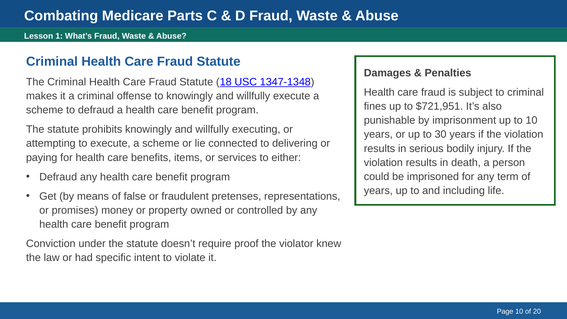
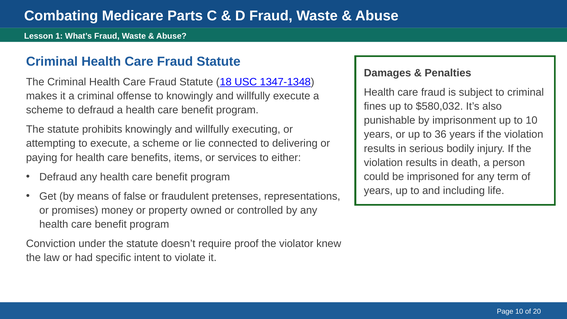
$721,951: $721,951 -> $580,032 (439, 106)
30: 30 -> 36 (441, 134)
